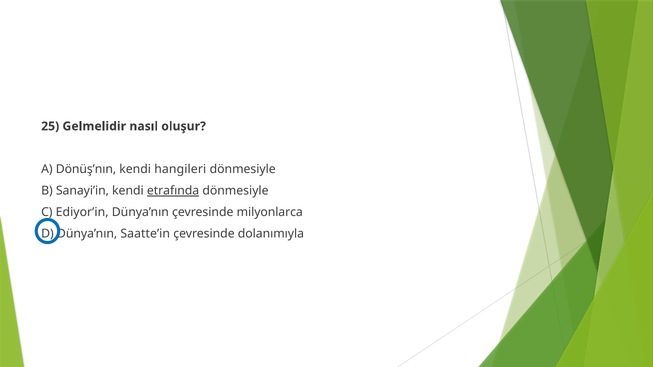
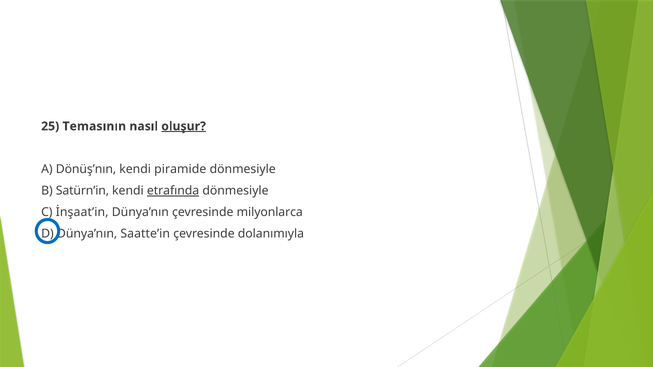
Gelmelidir: Gelmelidir -> Temasının (94, 126)
oluşur underline: none -> present (184, 126)
hangileri: hangileri -> piramide (180, 169)
Sanayi’in: Sanayi’in -> Satürn’in (82, 191)
Ediyor’in: Ediyor’in -> İnşaat’in (82, 212)
